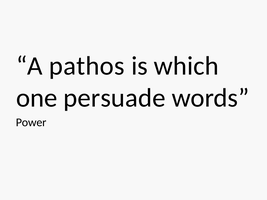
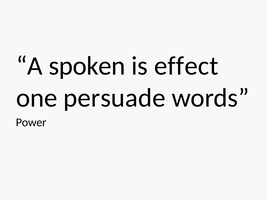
pathos: pathos -> spoken (87, 66)
which: which -> effect (186, 66)
